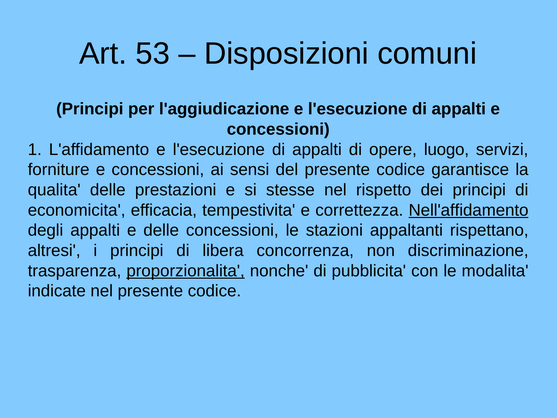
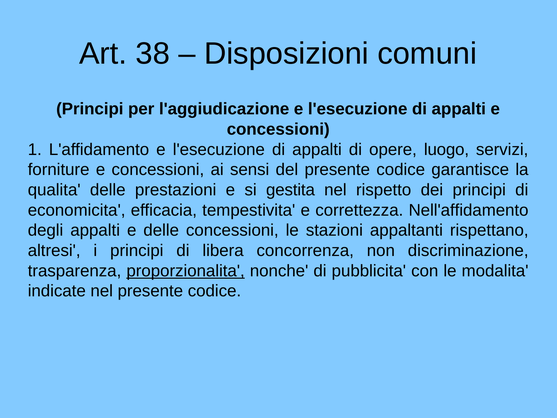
53: 53 -> 38 (153, 54)
stesse: stesse -> gestita (290, 190)
Nell'affidamento underline: present -> none (469, 210)
